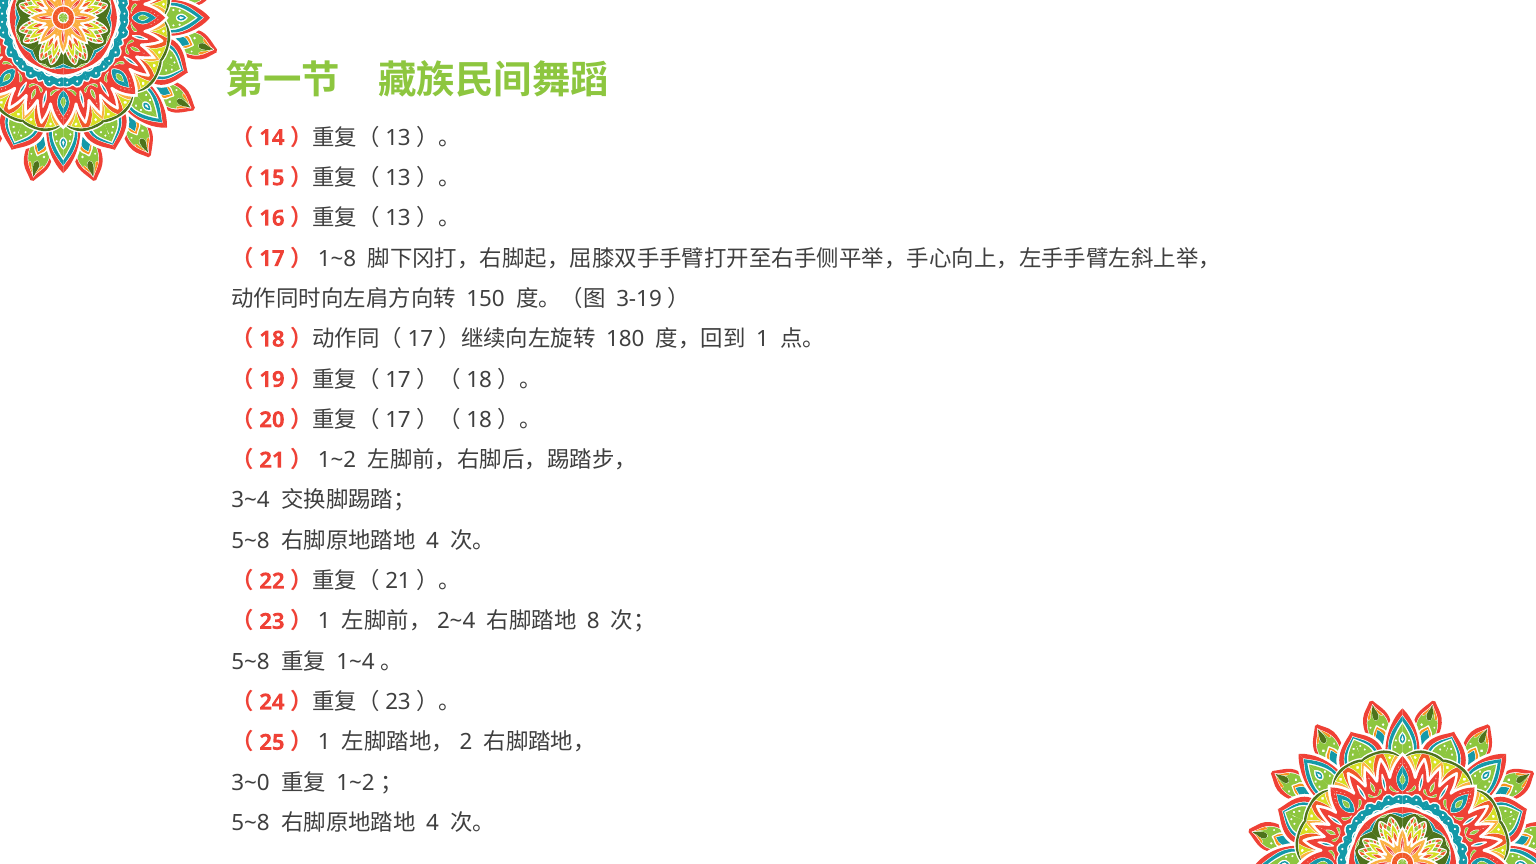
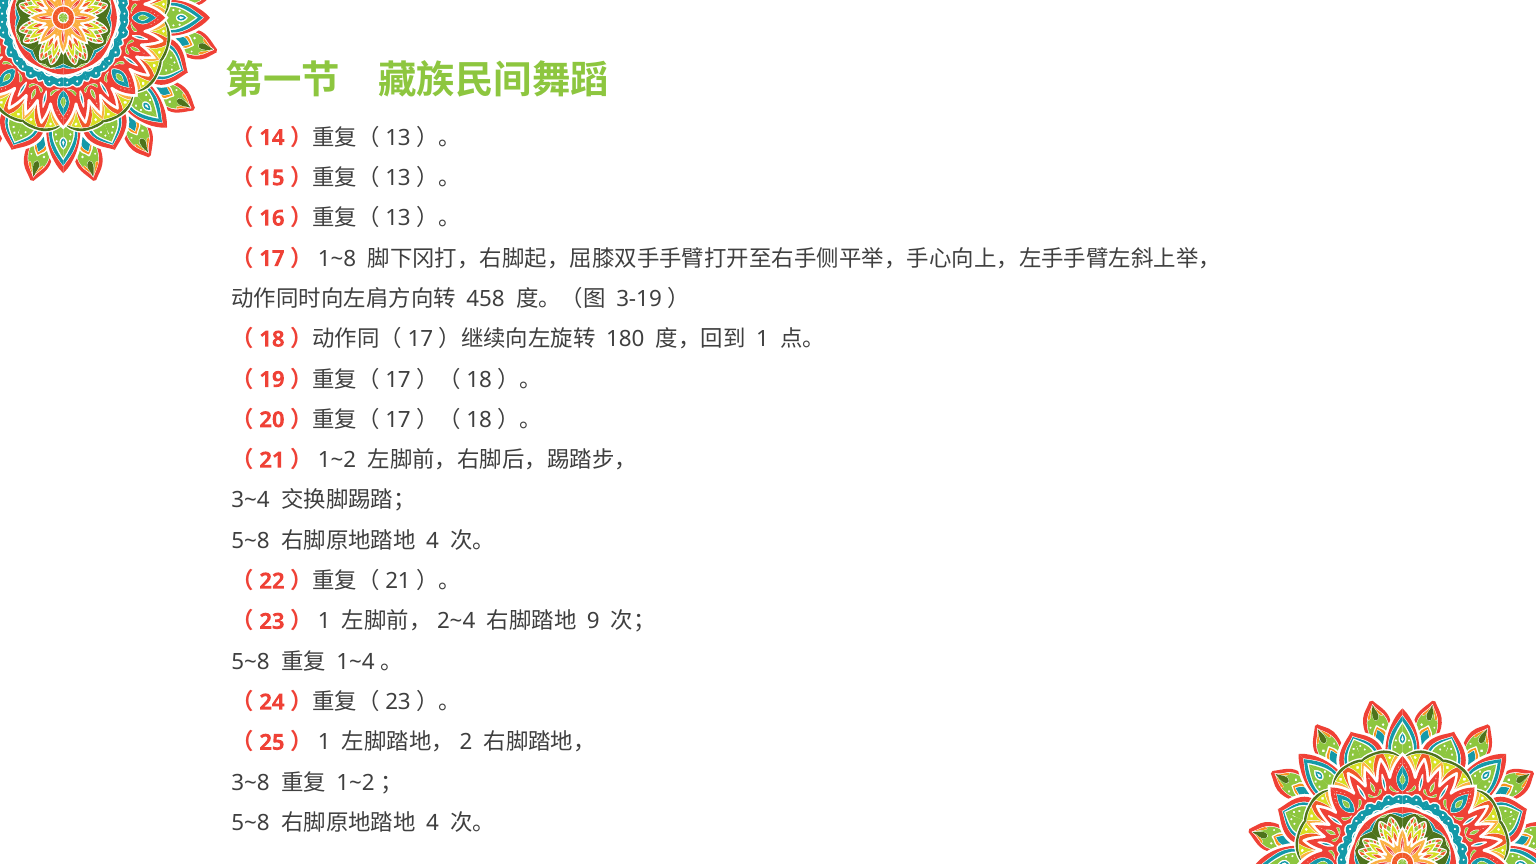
150: 150 -> 458 (486, 299)
8: 8 -> 9 (593, 622)
3~0: 3~0 -> 3~8 (251, 783)
